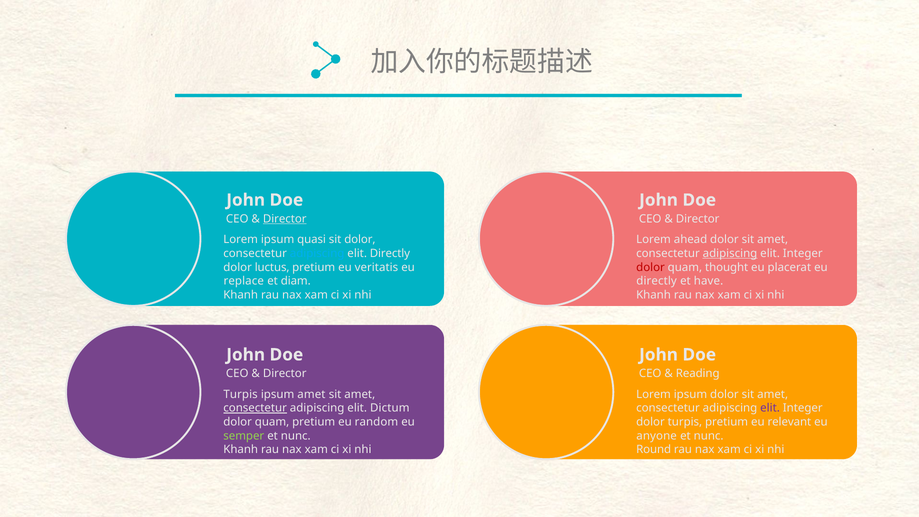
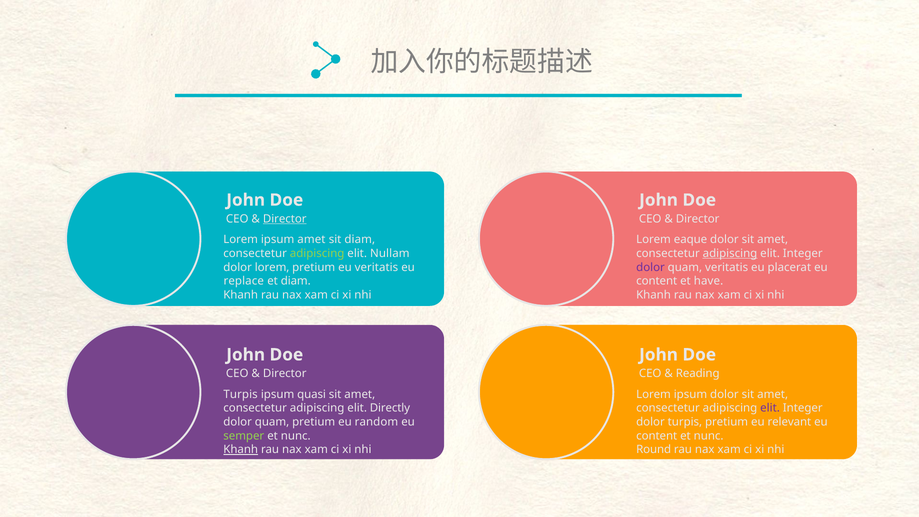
ipsum quasi: quasi -> amet (311, 240)
sit dolor: dolor -> diam (360, 240)
ahead: ahead -> eaque (691, 240)
adipiscing colour: light blue -> light green (317, 254)
elit Directly: Directly -> Nullam (390, 254)
dolor luctus: luctus -> lorem (272, 267)
dolor colour: red -> purple (651, 267)
quam thought: thought -> veritatis (727, 267)
directly: directly -> content (657, 281)
ipsum amet: amet -> quasi (312, 394)
consectetur underline: present -> none (255, 408)
Dictum: Dictum -> Directly (390, 408)
anyone: anyone -> content (657, 436)
Khanh underline: none -> present (241, 450)
